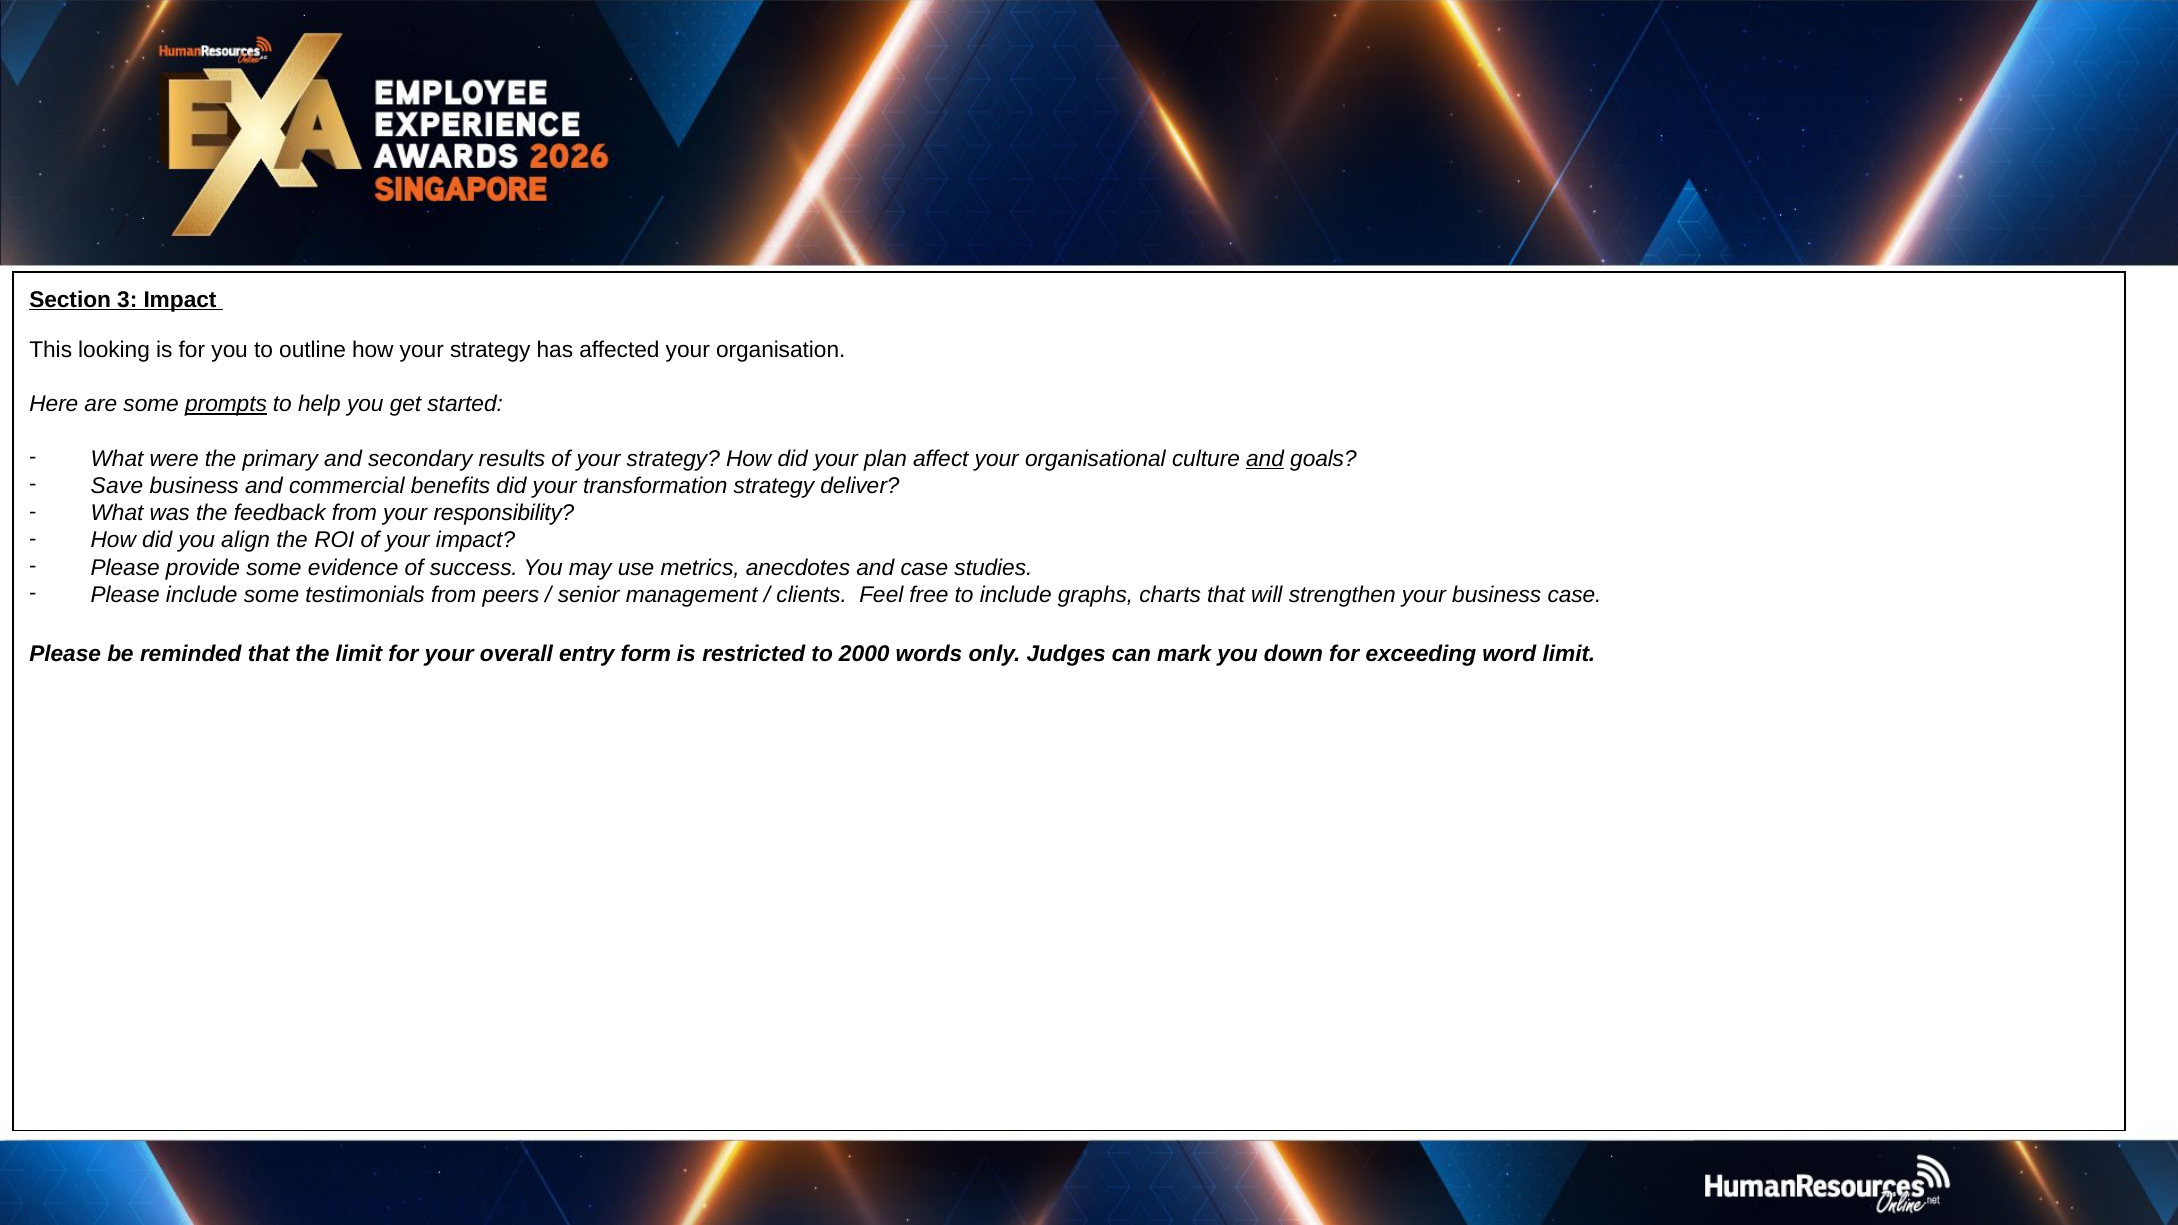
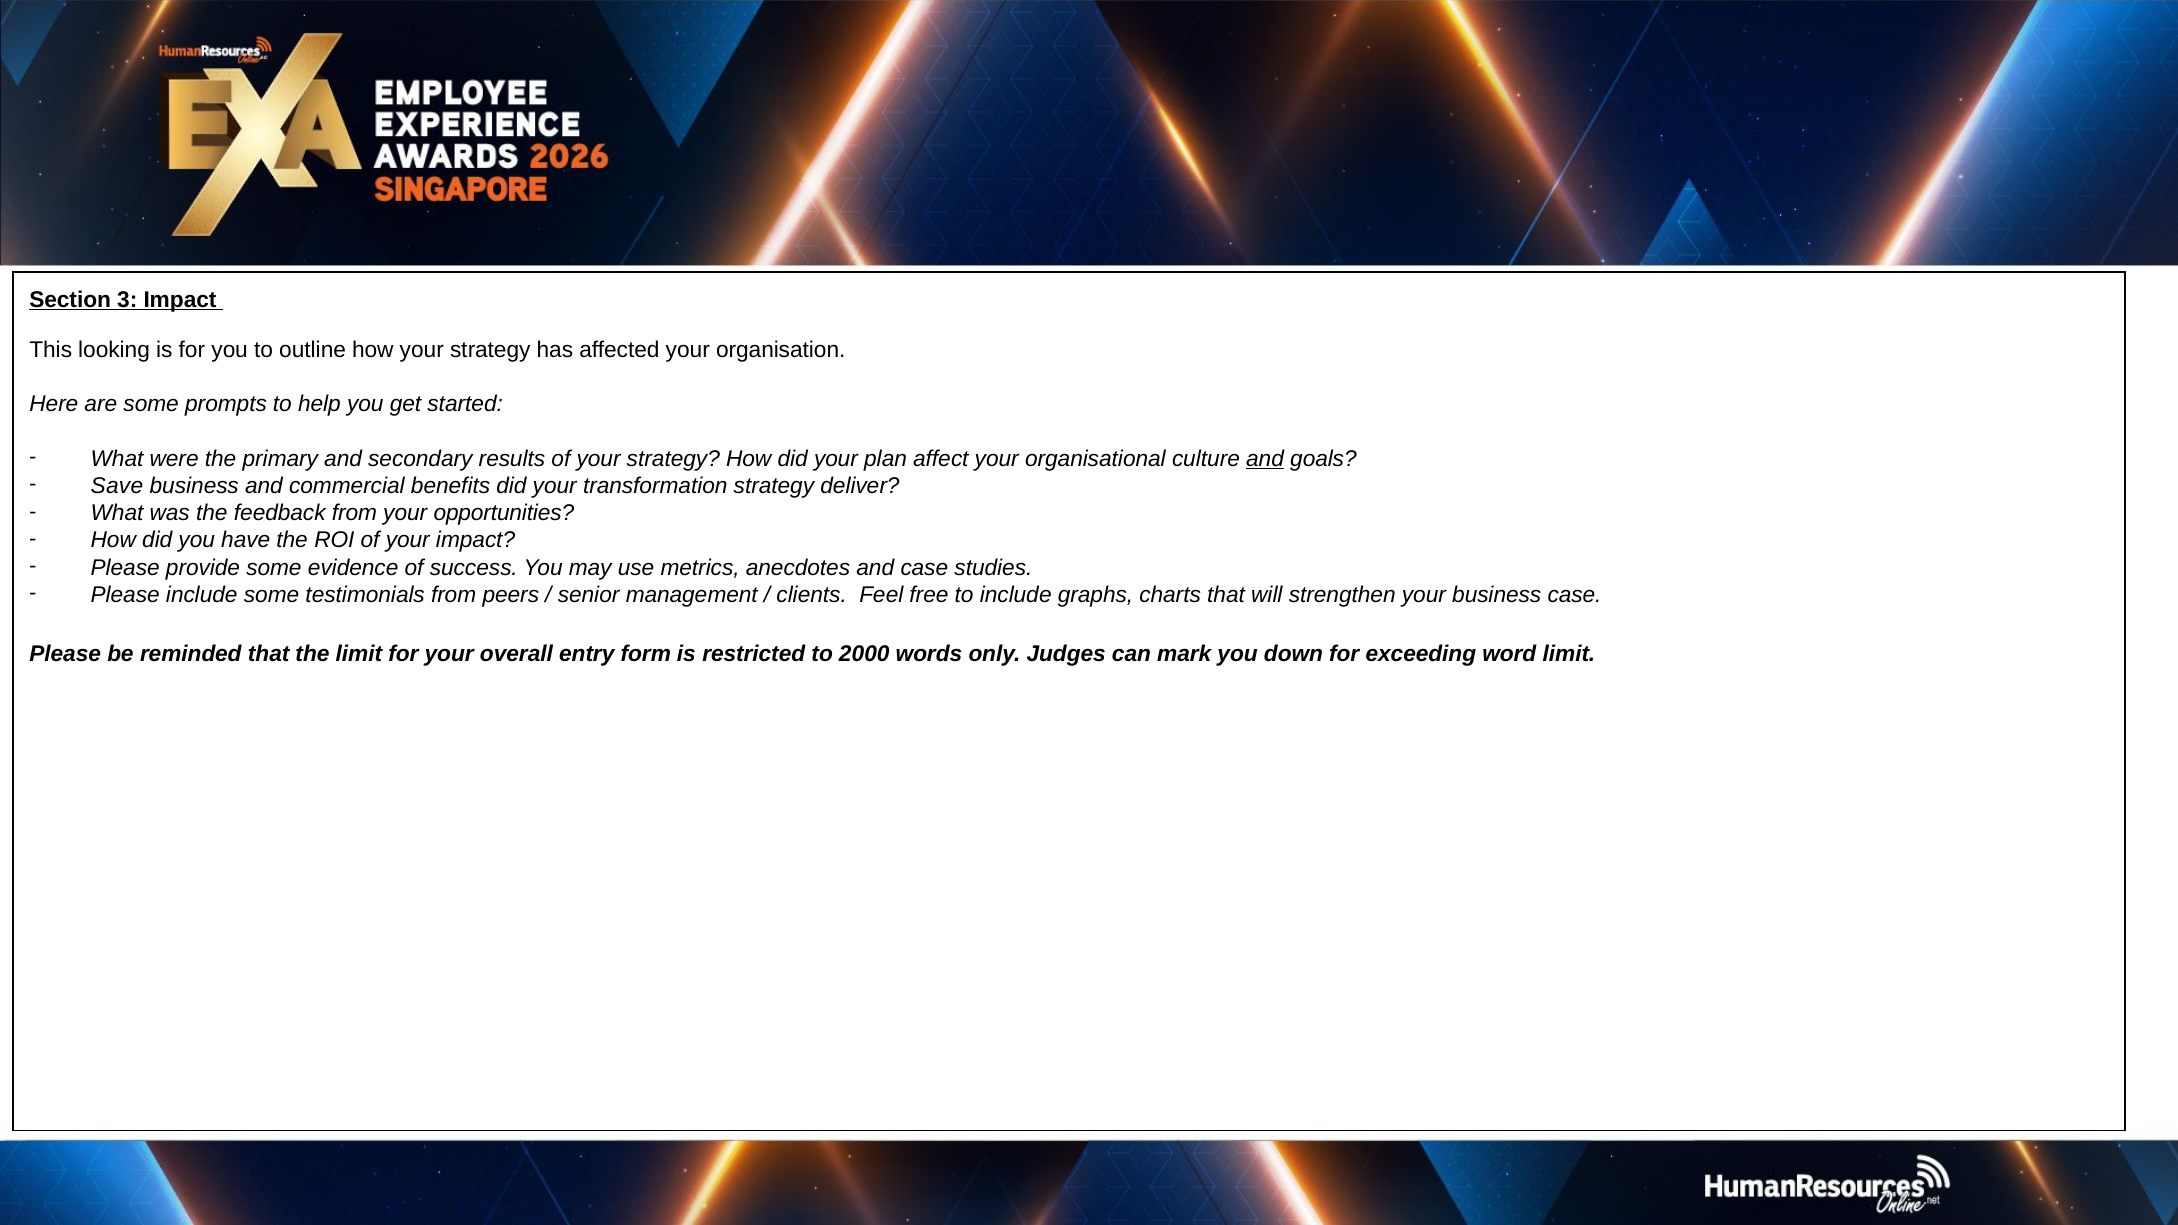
prompts underline: present -> none (226, 404)
responsibility: responsibility -> opportunities (504, 513)
align: align -> have (246, 540)
